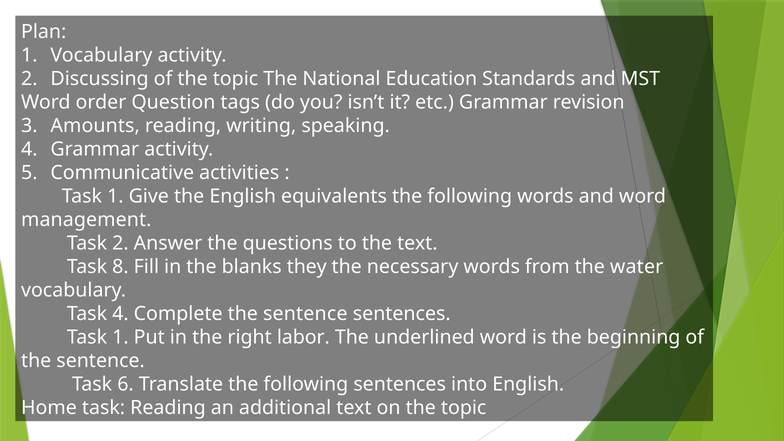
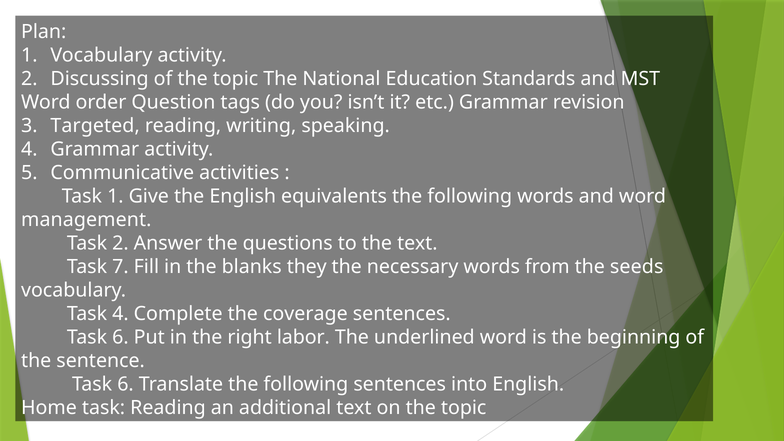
Amounts: Amounts -> Targeted (95, 126)
8: 8 -> 7 (120, 267)
water: water -> seeds (637, 267)
Complete the sentence: sentence -> coverage (305, 314)
1: 1 -> 6 (120, 337)
